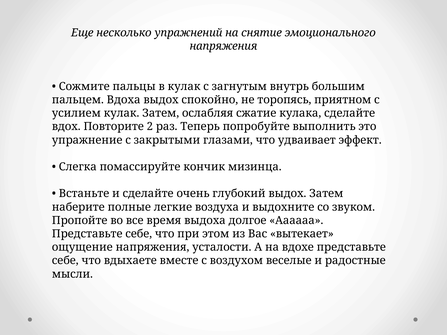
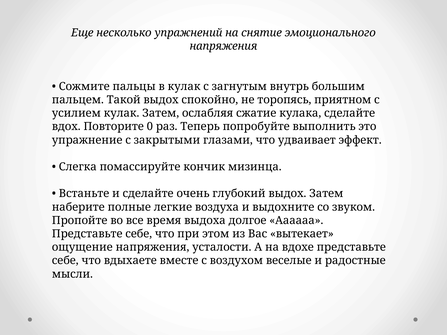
Вдоха: Вдоха -> Такой (124, 100)
2: 2 -> 0 (150, 127)
